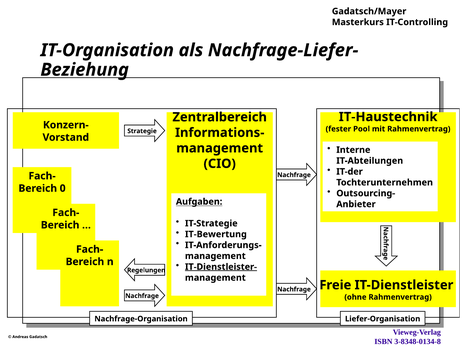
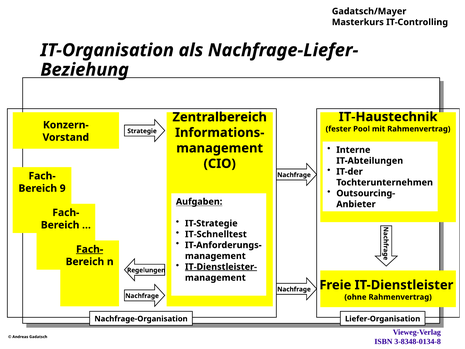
0: 0 -> 9 (63, 188)
IT-Bewertung: IT-Bewertung -> IT-Schnelltest (216, 234)
Fach- underline: none -> present (90, 249)
